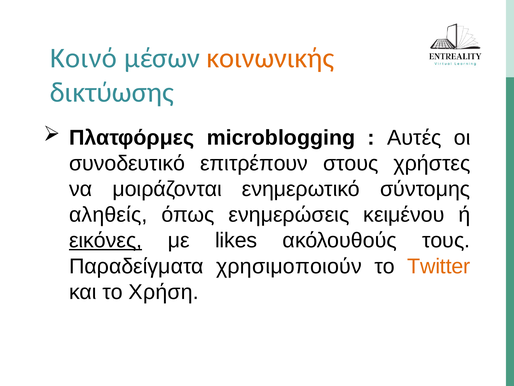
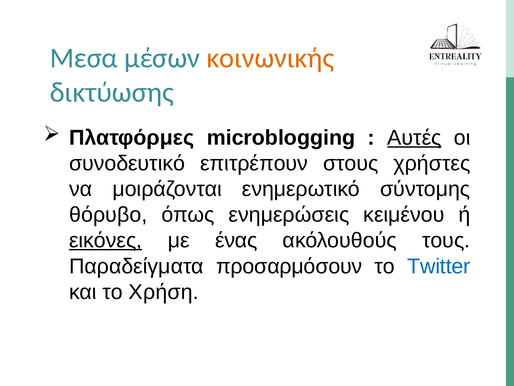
Κοινό: Κοινό -> Μεσα (84, 58)
Αυτές underline: none -> present (414, 137)
αληθείς: αληθείς -> θόρυβο (108, 215)
likes: likes -> ένας (236, 240)
χρησιμοποιούν: χρησιμοποιούν -> προσαρμόσουν (289, 266)
Twitter colour: orange -> blue (439, 266)
